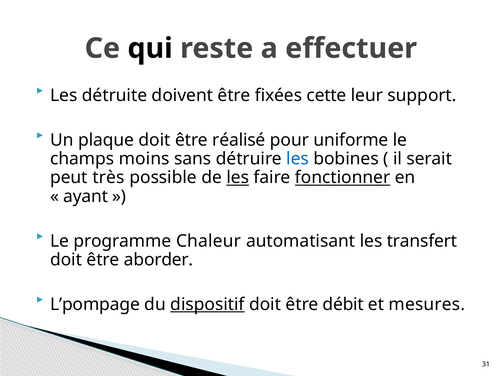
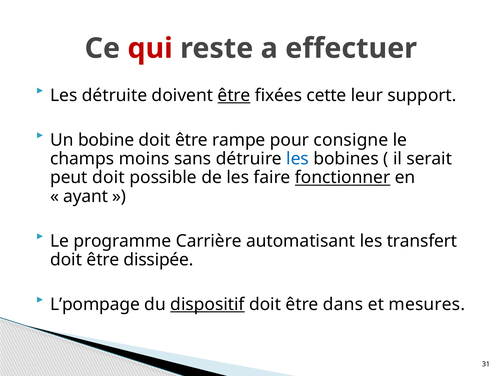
qui colour: black -> red (150, 48)
être underline: none -> present (234, 95)
plaque: plaque -> bobine (106, 140)
réalisé: réalisé -> rampe (239, 140)
uniforme: uniforme -> consigne (351, 140)
peut très: très -> doit (108, 178)
les underline: present -> none (238, 178)
Chaleur: Chaleur -> Carrière (209, 241)
aborder: aborder -> dissipée (159, 260)
débit: débit -> dans (343, 305)
